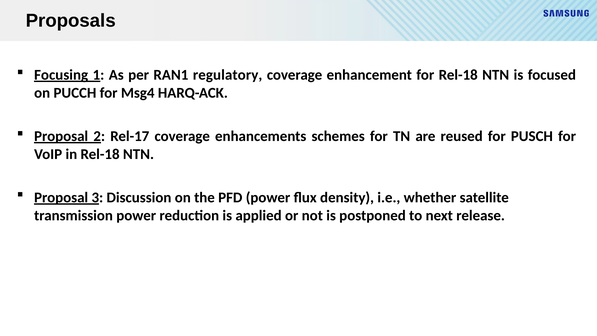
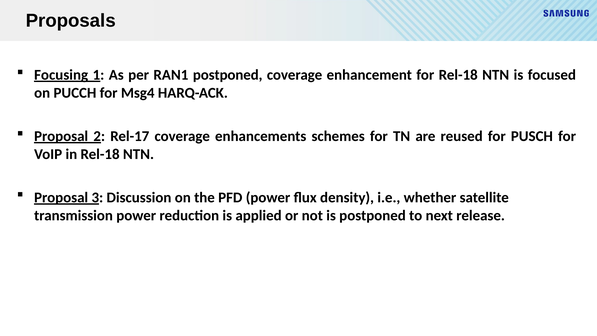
RAN1 regulatory: regulatory -> postponed (228, 75)
